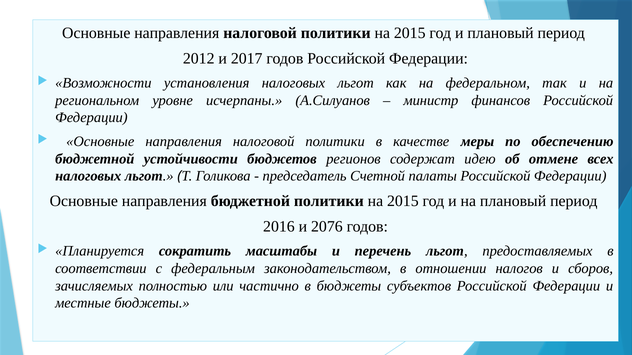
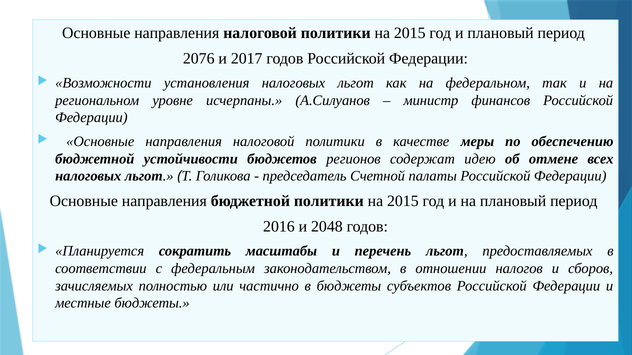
2012: 2012 -> 2076 (199, 58)
2076: 2076 -> 2048 (327, 227)
